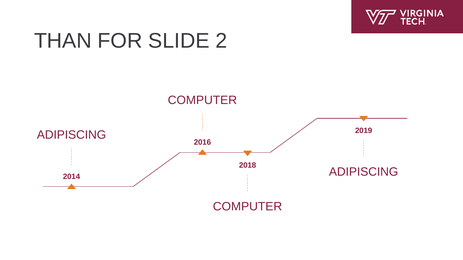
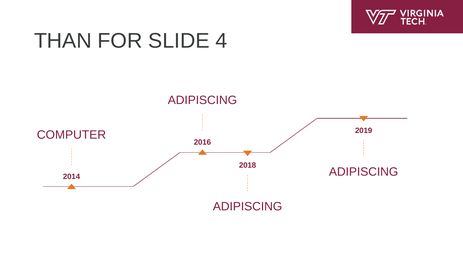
2: 2 -> 4 (221, 41)
COMPUTER: COMPUTER -> ADIPISCING (202, 101)
ADIPISCING: ADIPISCING -> COMPUTER (71, 135)
COMPUTER: COMPUTER -> ADIPISCING (248, 207)
